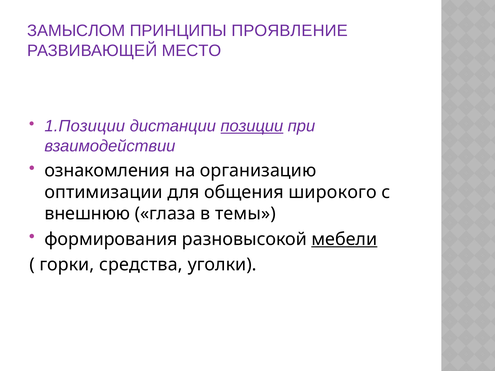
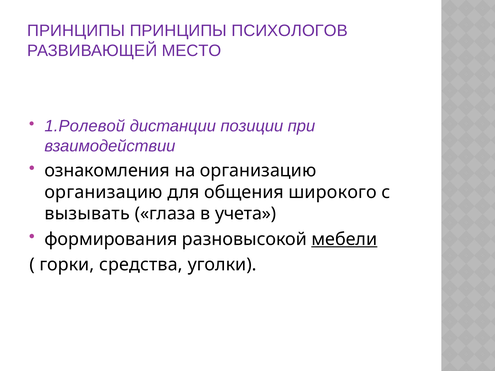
ЗАМЫСЛОМ: ЗАМЫСЛОМ -> ПРИНЦИПЫ (76, 31)
ПРОЯВЛЕНИЕ: ПРОЯВЛЕНИЕ -> ПСИХОЛОГОВ (290, 31)
1.Позиции: 1.Позиции -> 1.Ролевой (85, 126)
позиции underline: present -> none (252, 126)
оптимизации: оптимизации -> организацию (104, 192)
внешнюю: внешнюю -> вызывать (87, 214)
темы: темы -> учета (246, 214)
